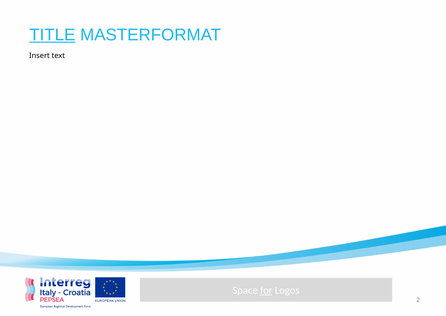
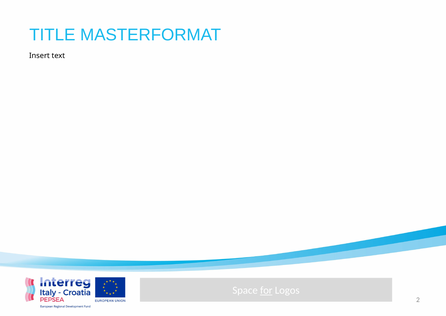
TITLE underline: present -> none (52, 35)
